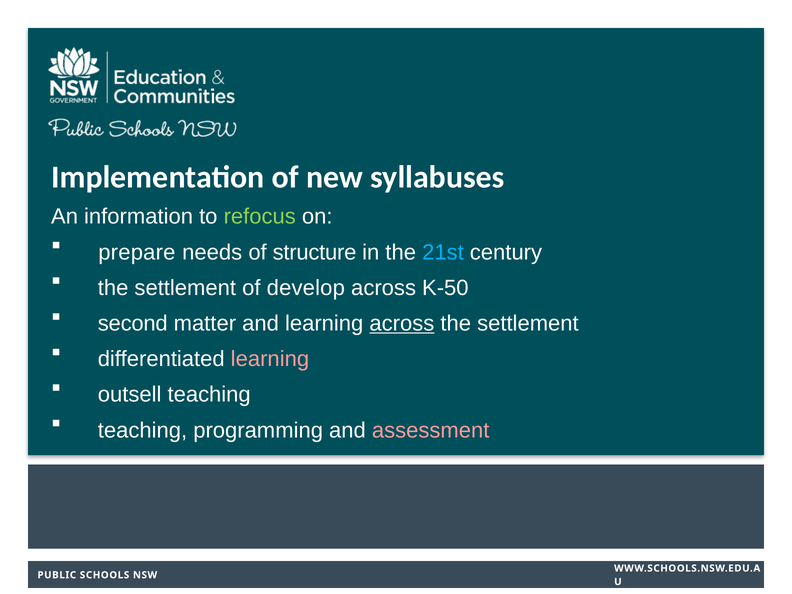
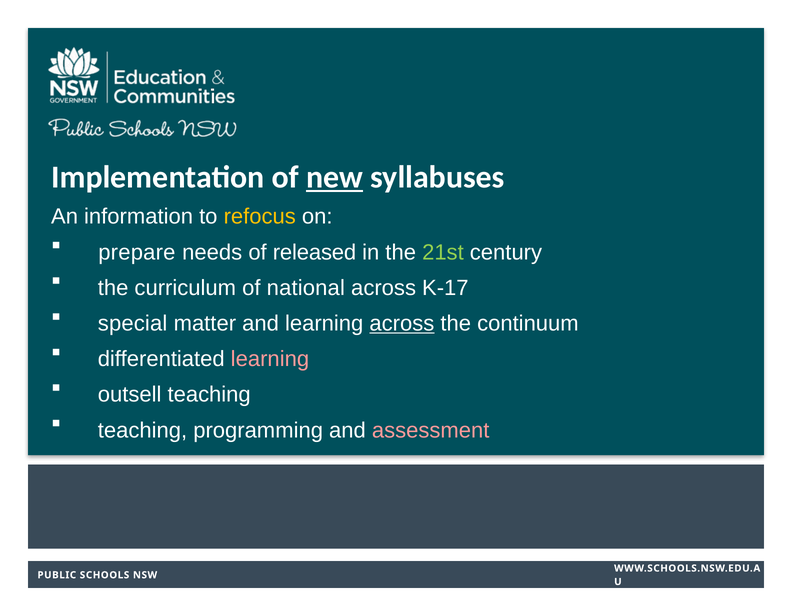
new underline: none -> present (335, 177)
refocus colour: light green -> yellow (260, 217)
structure: structure -> released (315, 252)
21st colour: light blue -> light green (443, 252)
settlement: settlement -> curriculum (185, 288)
develop: develop -> national (306, 288)
K-50: K-50 -> K-17 (445, 288)
second: second -> special (133, 323)
settlement: settlement -> continuum (528, 323)
